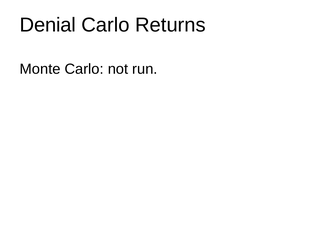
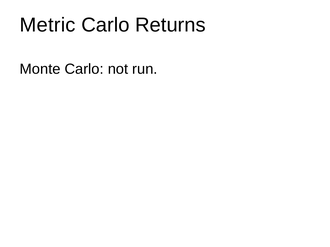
Denial: Denial -> Metric (48, 25)
